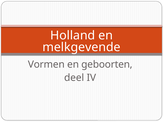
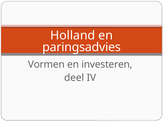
melkgevende: melkgevende -> paringsadvies (82, 47)
geboorten: geboorten -> investeren (107, 65)
